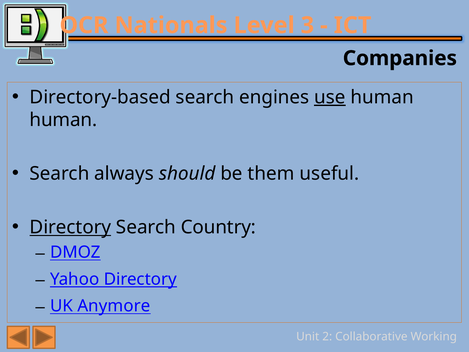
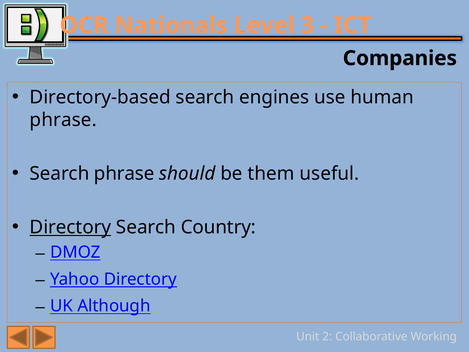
use underline: present -> none (330, 97)
human: human -> phrase (63, 120)
Search always: always -> phrase (124, 173)
Anymore: Anymore -> Although (114, 306)
